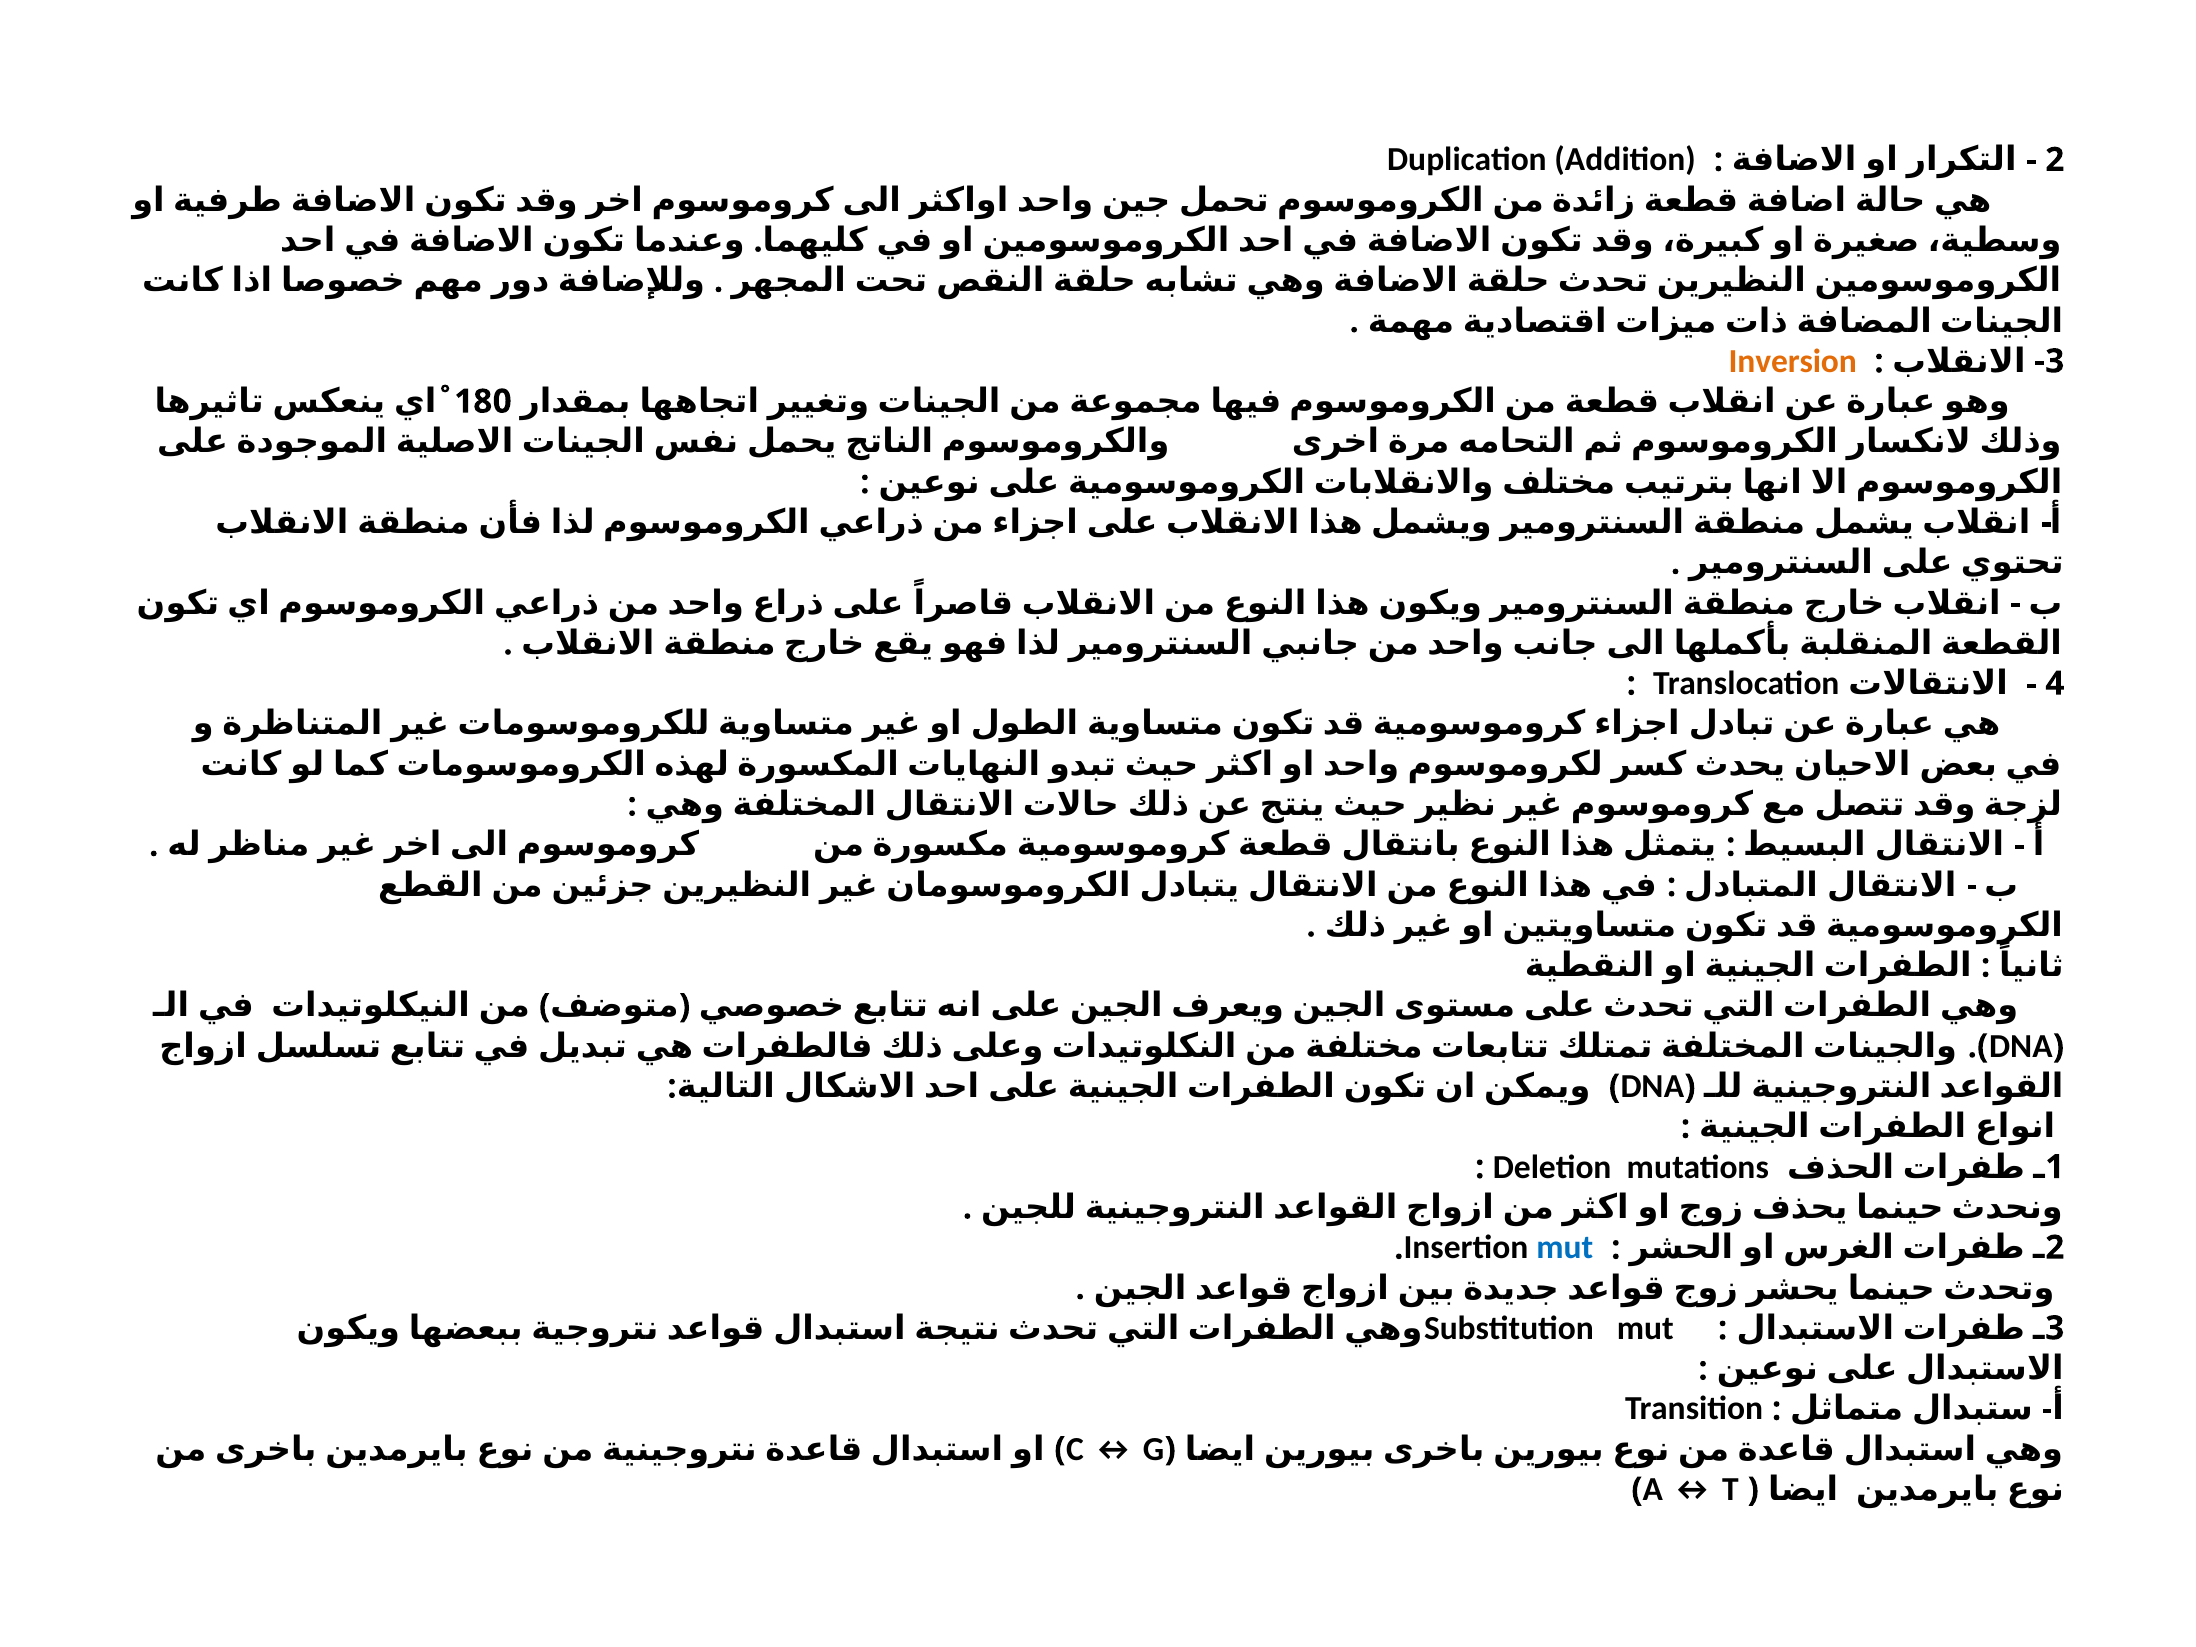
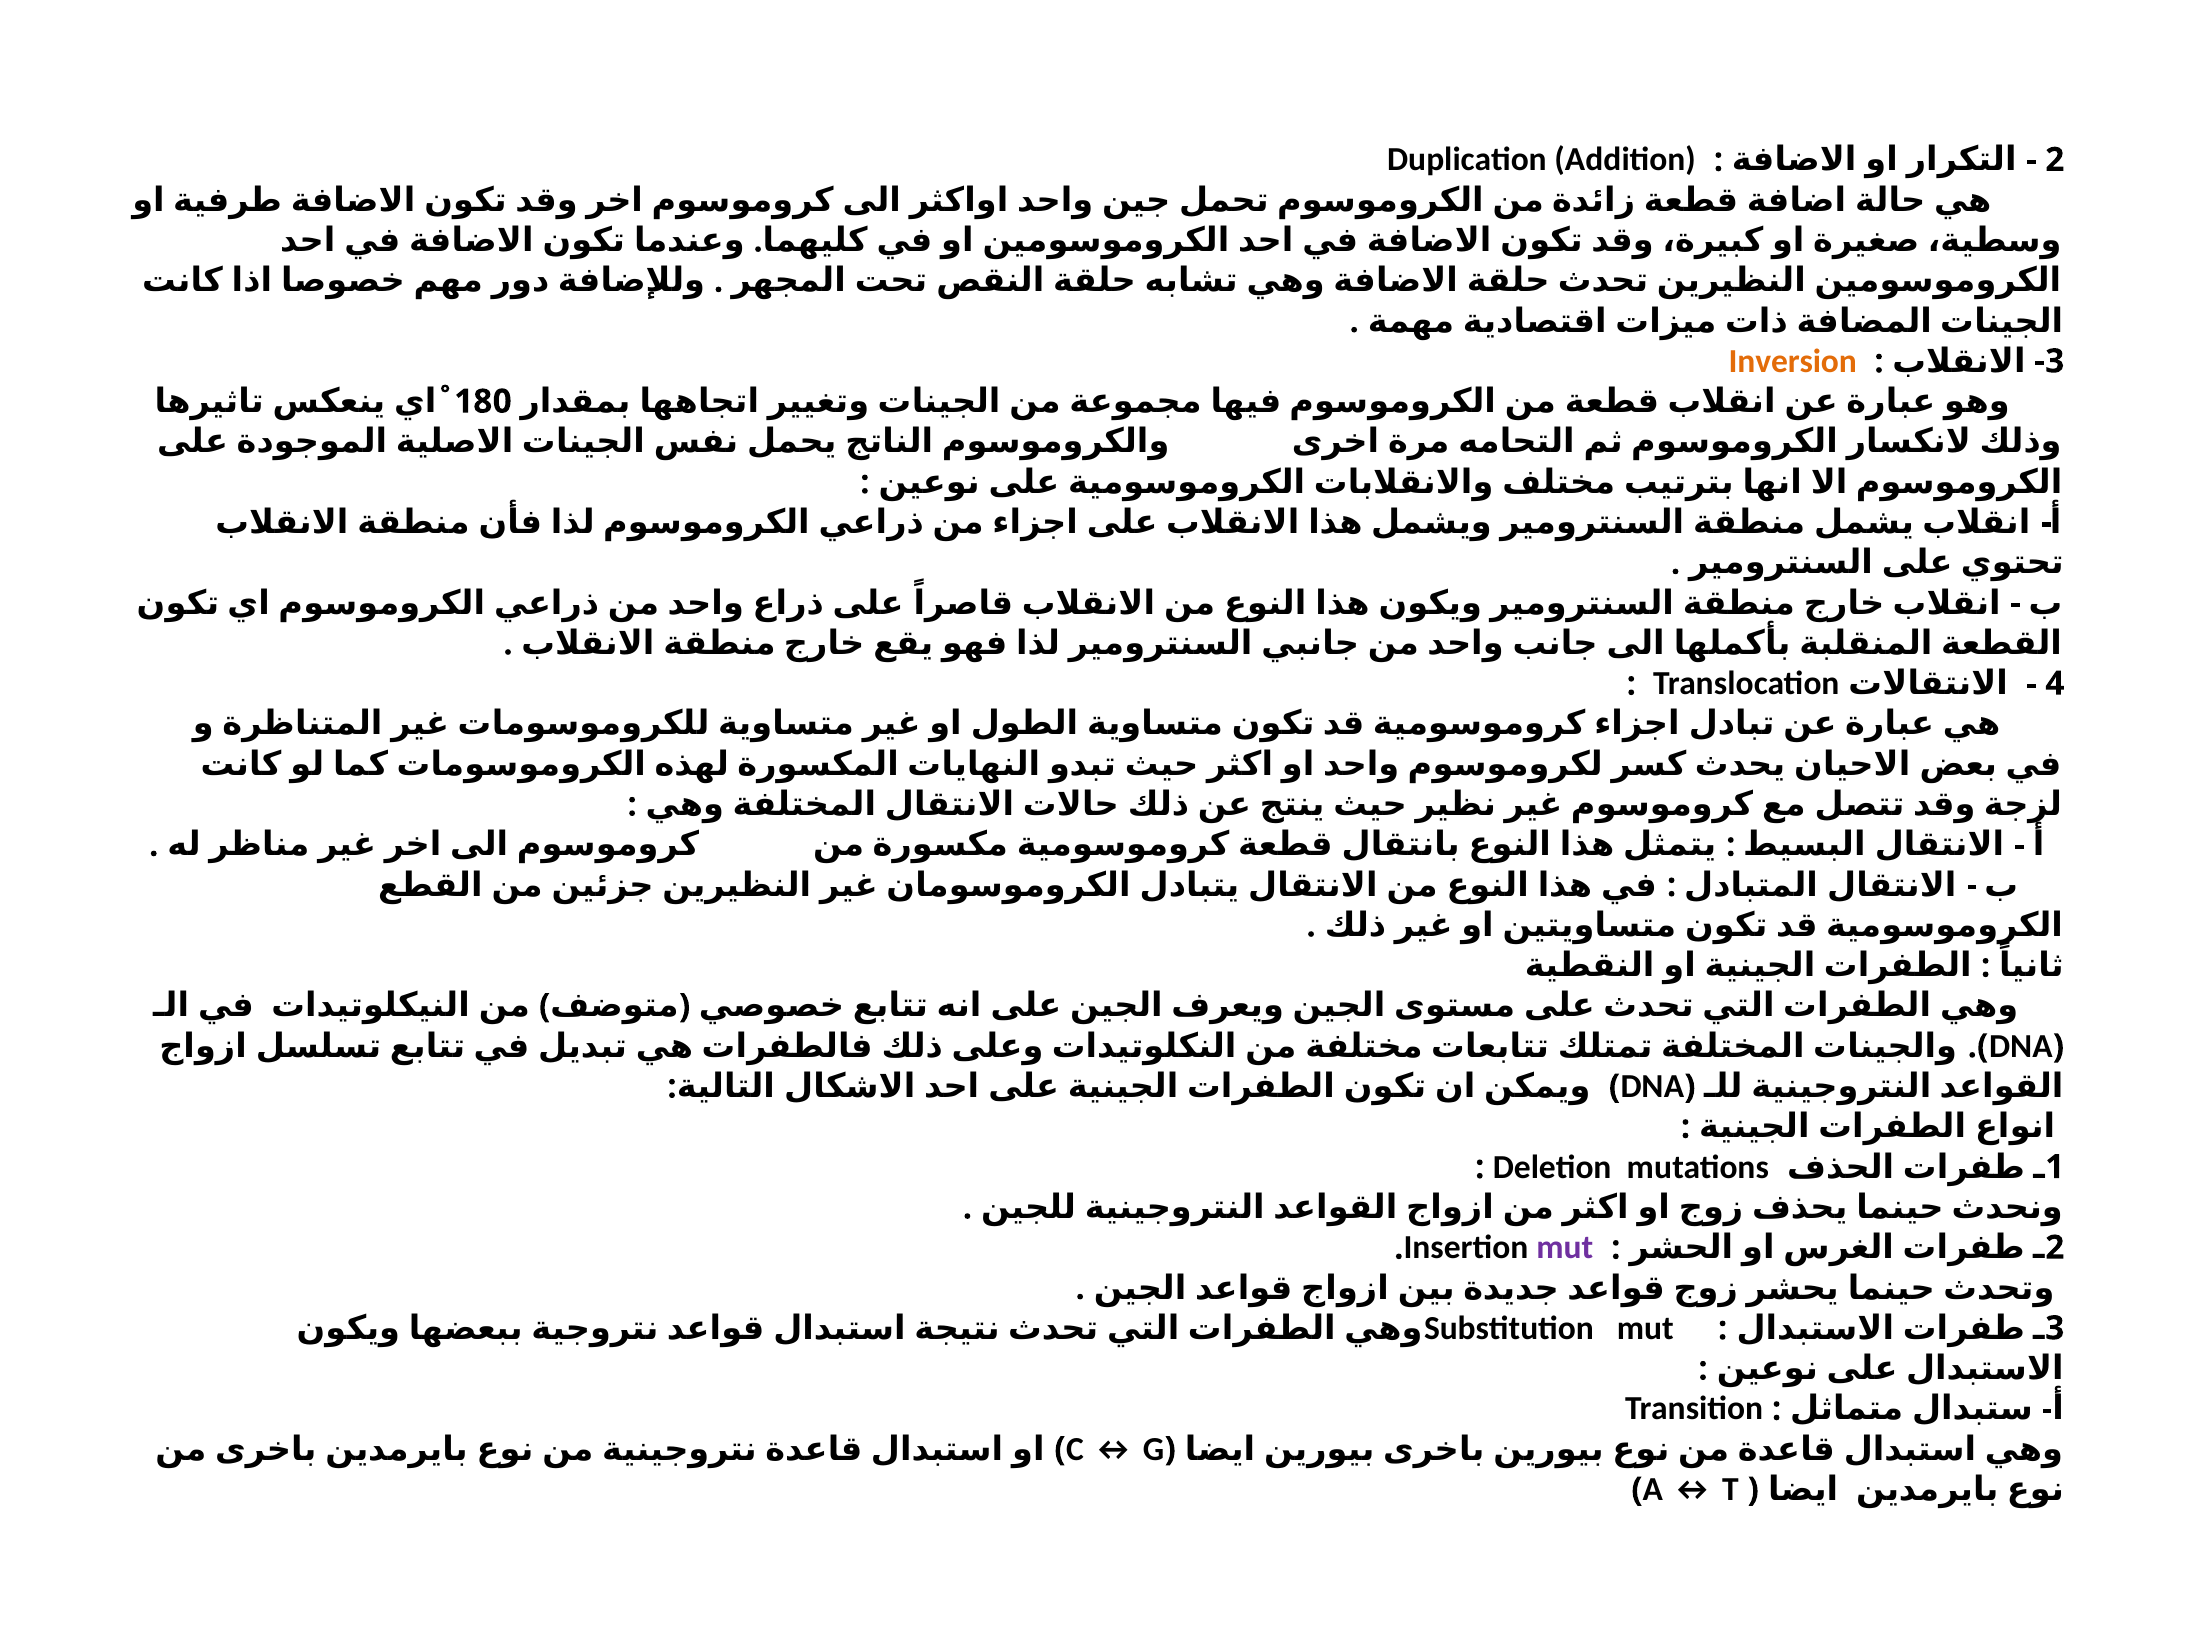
mut colour: blue -> purple (1565, 1248)
